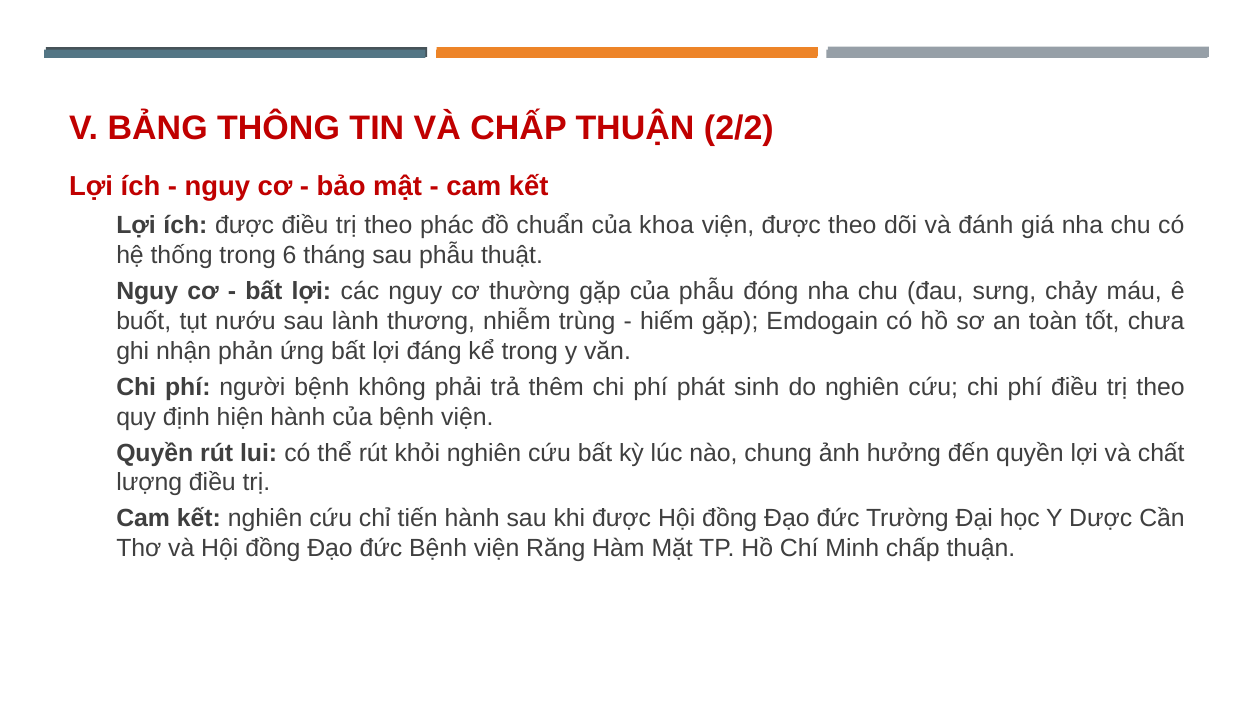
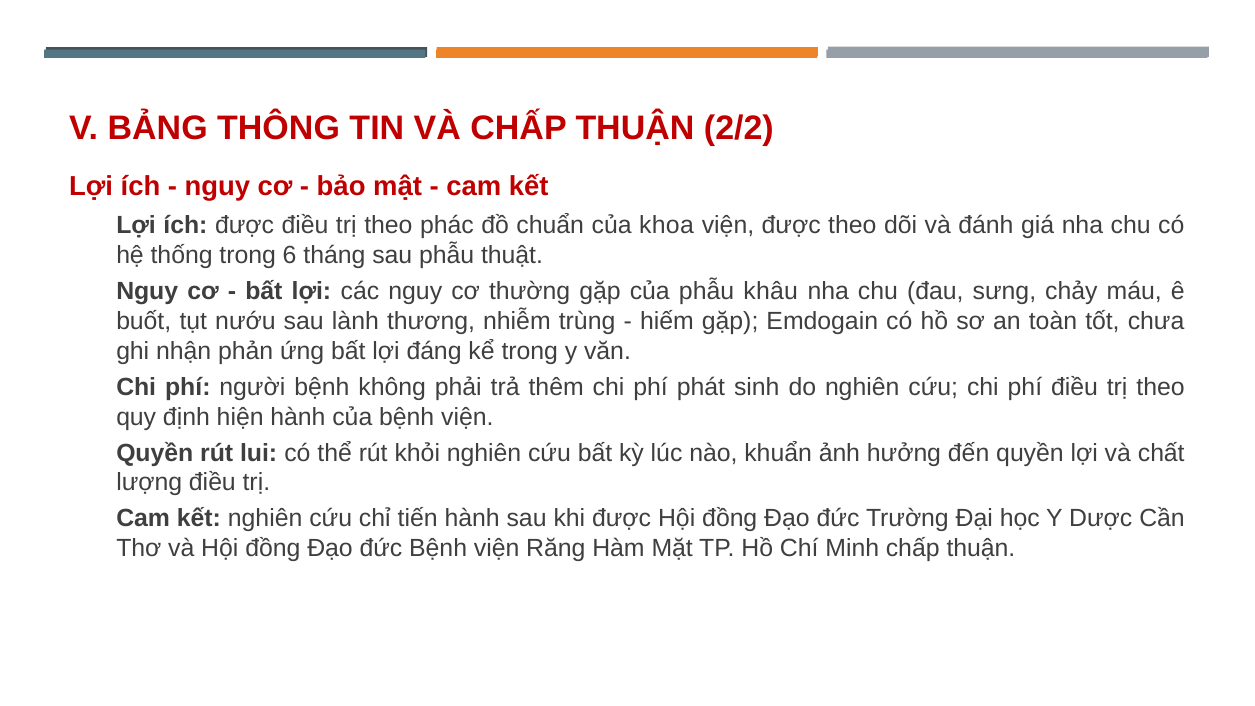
đóng: đóng -> khâu (771, 292)
chung: chung -> khuẩn (778, 453)
